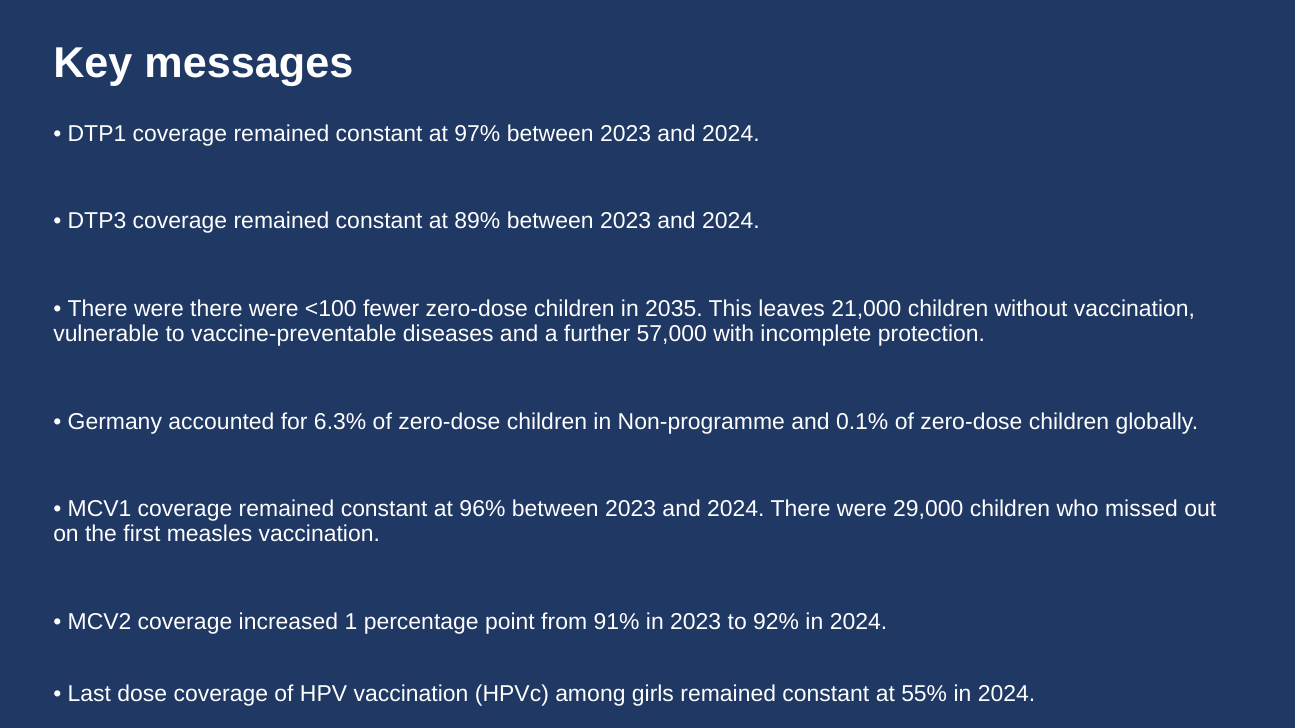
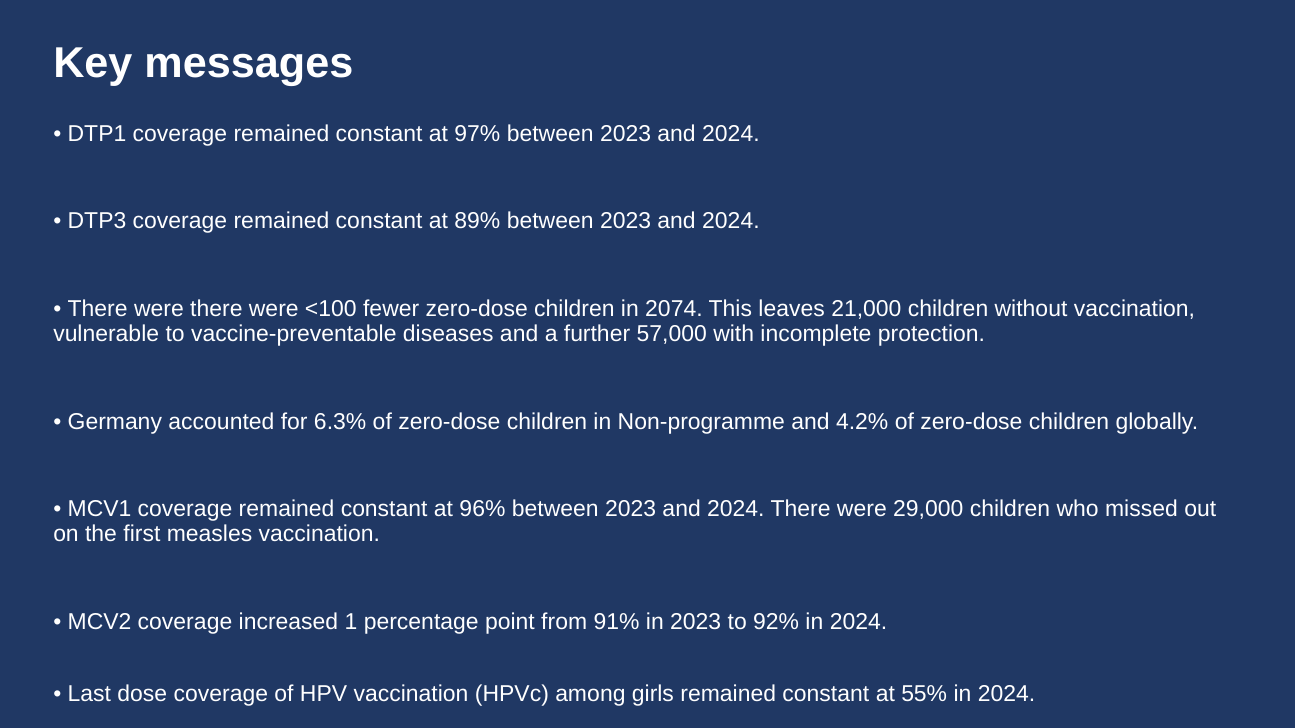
2035: 2035 -> 2074 (674, 309)
0.1%: 0.1% -> 4.2% (862, 422)
